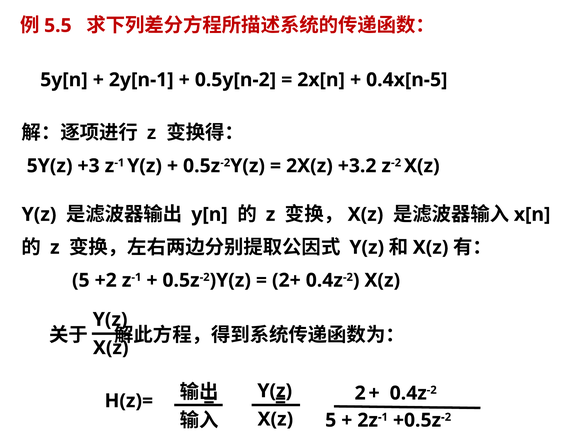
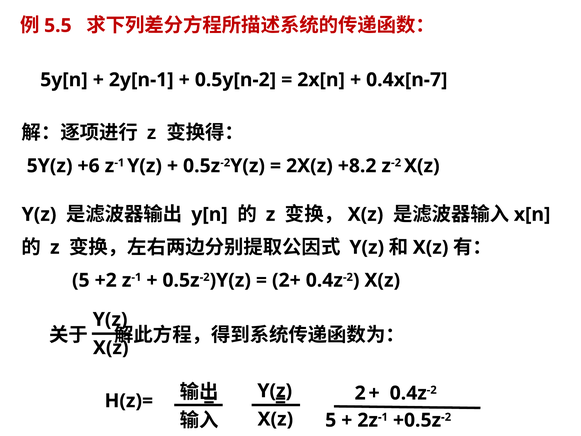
0.4x[n-5: 0.4x[n-5 -> 0.4x[n-7 (407, 80)
+3: +3 -> +6 (89, 166)
+3.2: +3.2 -> +8.2 (357, 166)
